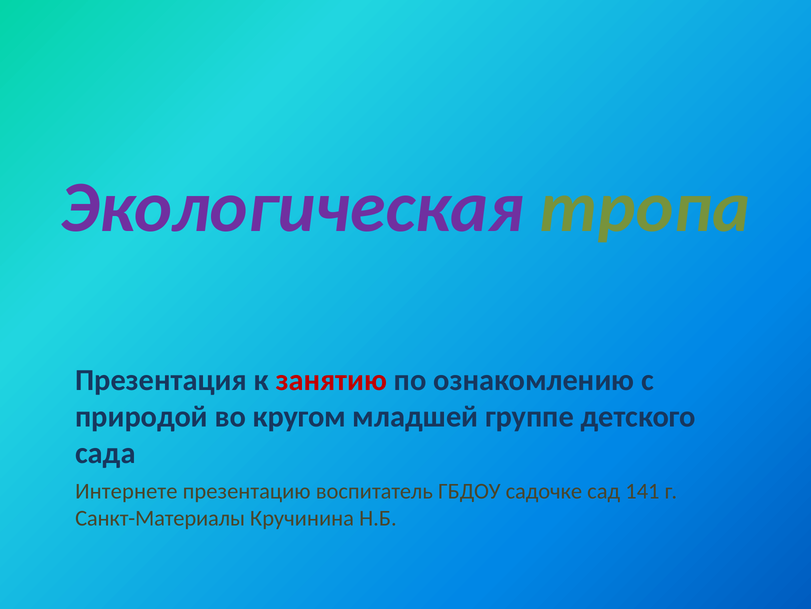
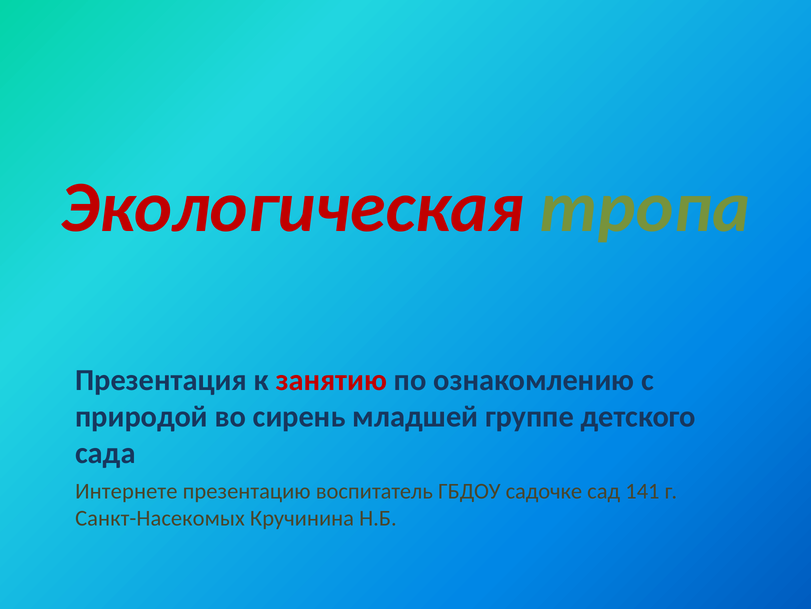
Экологическая colour: purple -> red (292, 207)
кругом: кругом -> сирень (299, 416)
Санкт-Материалы: Санкт-Материалы -> Санкт-Насекомых (160, 518)
